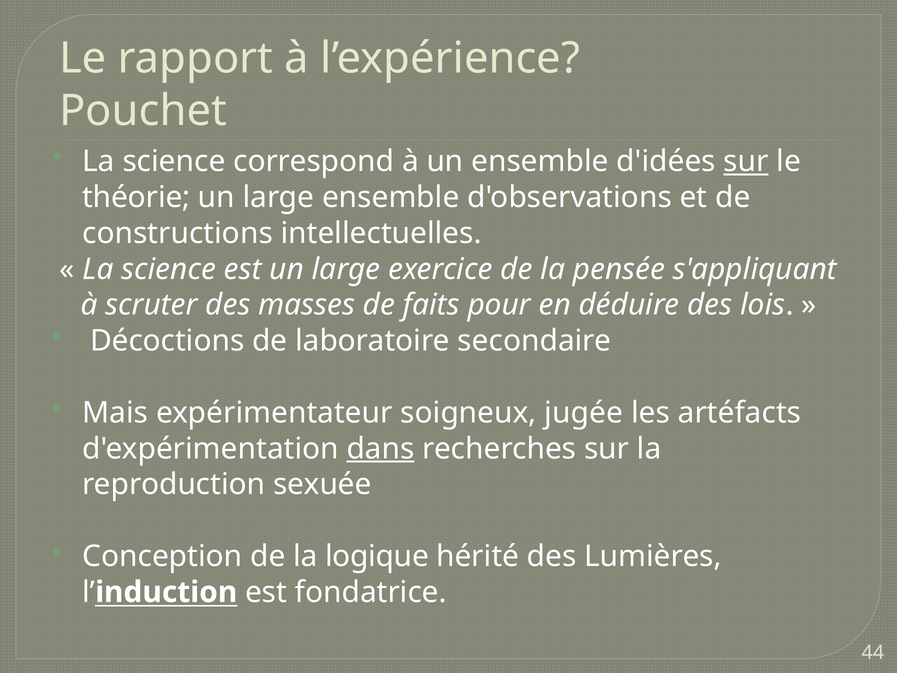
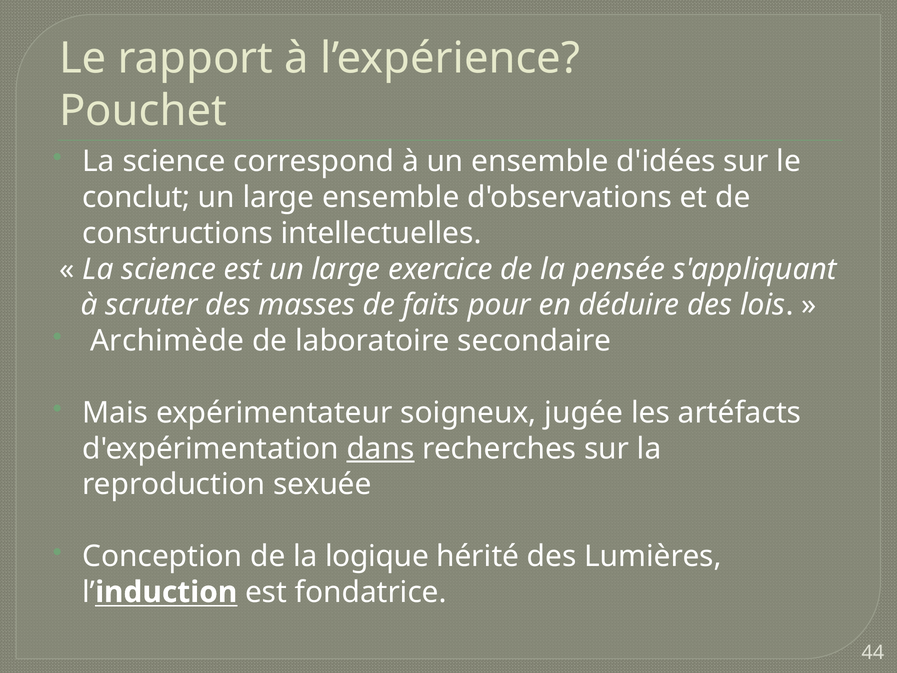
sur underline: present -> none (746, 161)
théorie: théorie -> conclut (136, 197)
Décoctions: Décoctions -> Archimède (167, 341)
